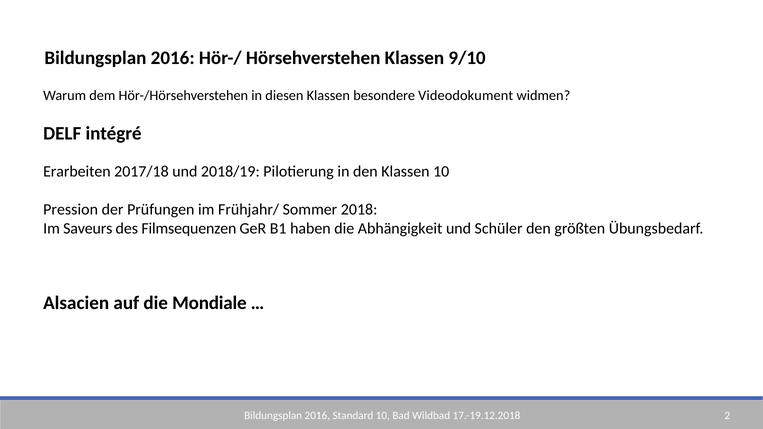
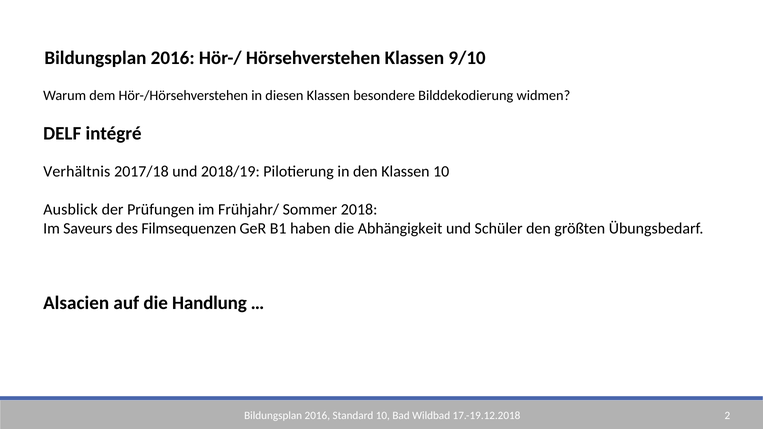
Videodokument: Videodokument -> Bilddekodierung (466, 95)
Erarbeiten: Erarbeiten -> Verhältnis (77, 171)
Pression: Pression -> Ausblick (71, 210)
Mondiale: Mondiale -> Handlung (209, 303)
